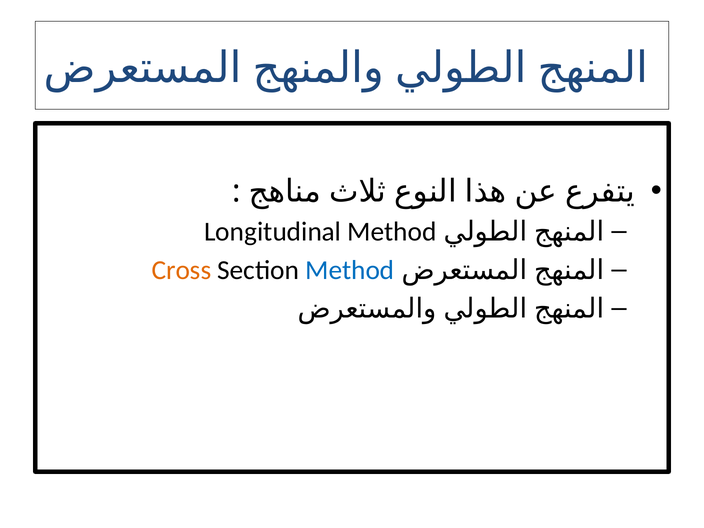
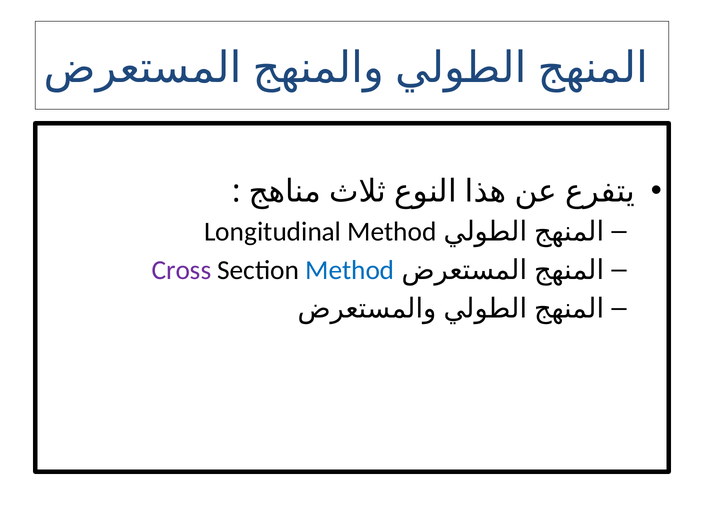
Cross colour: orange -> purple (182, 270)
